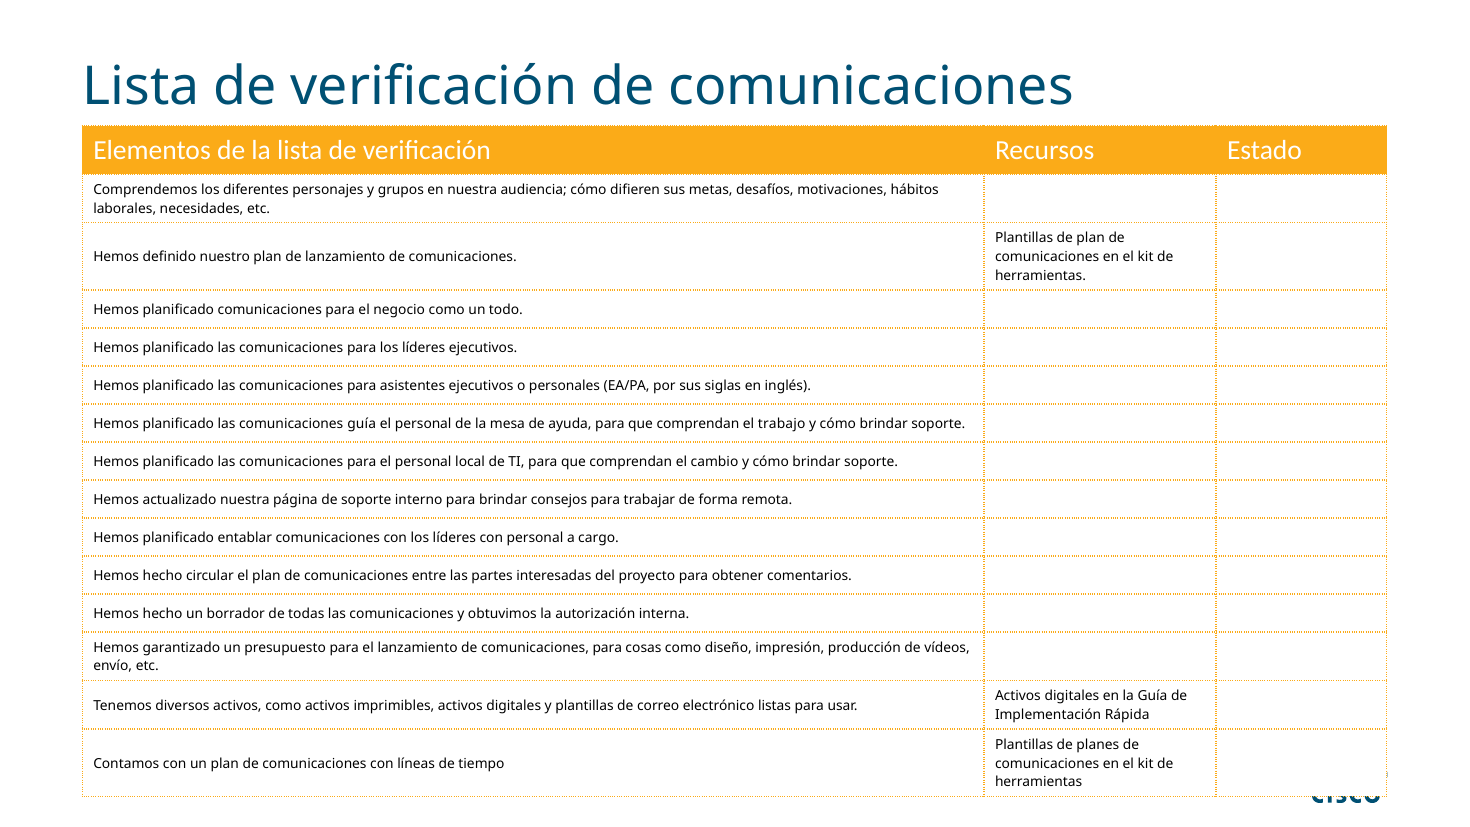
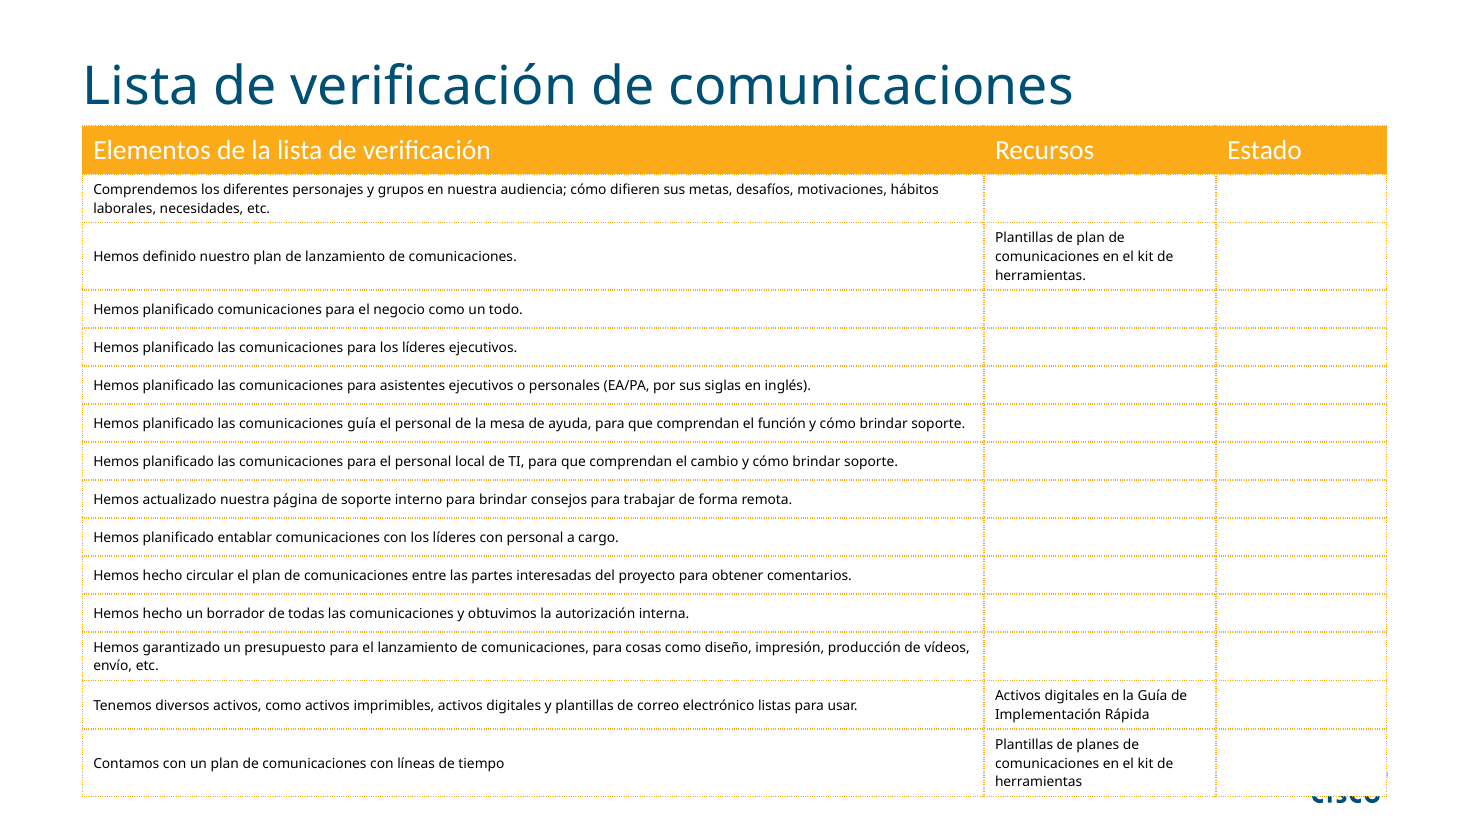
trabajo: trabajo -> función (782, 424)
